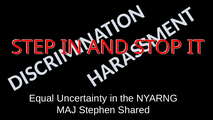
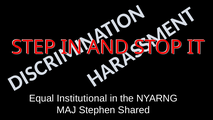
Uncertainty: Uncertainty -> Institutional (82, 98)
